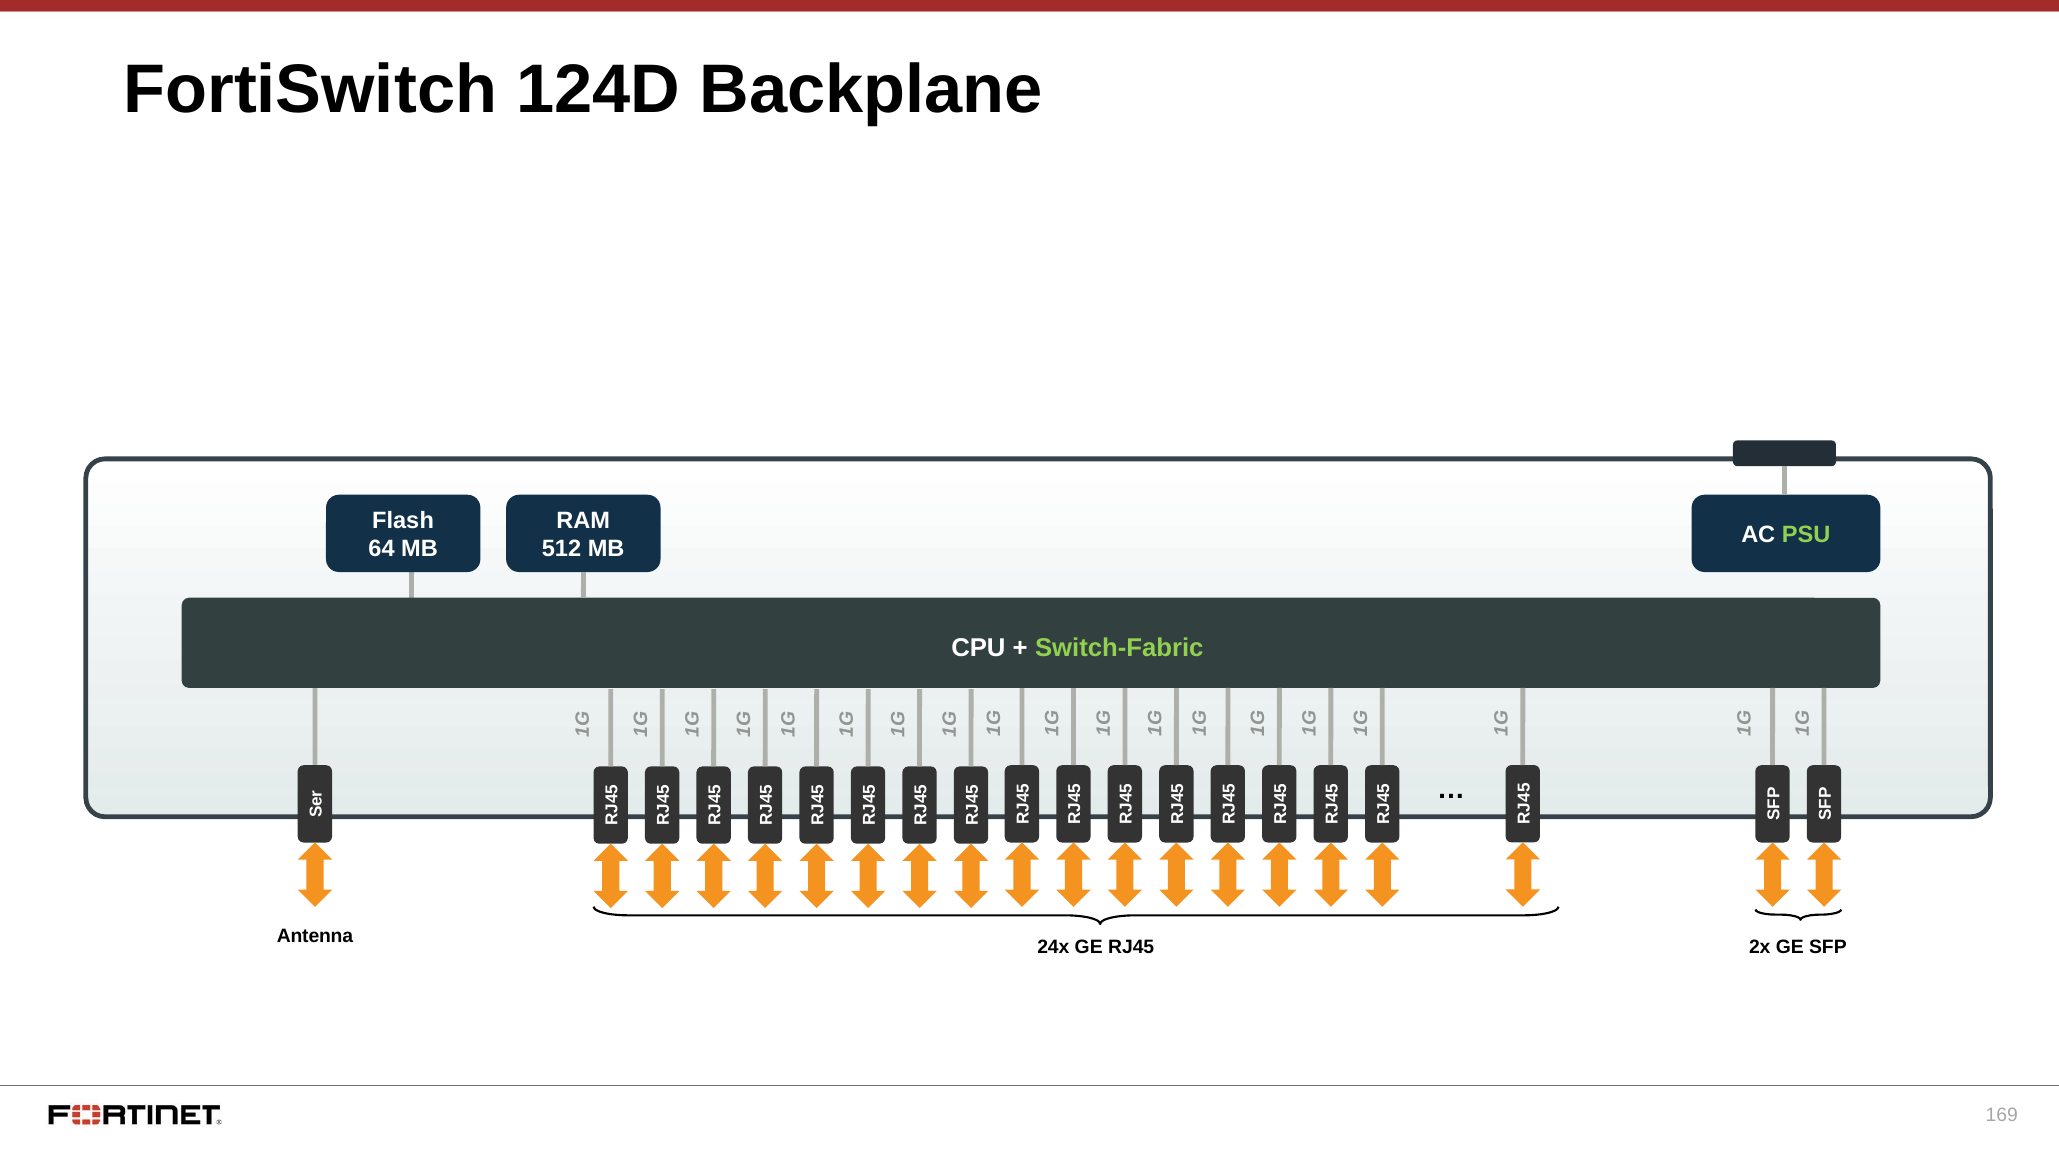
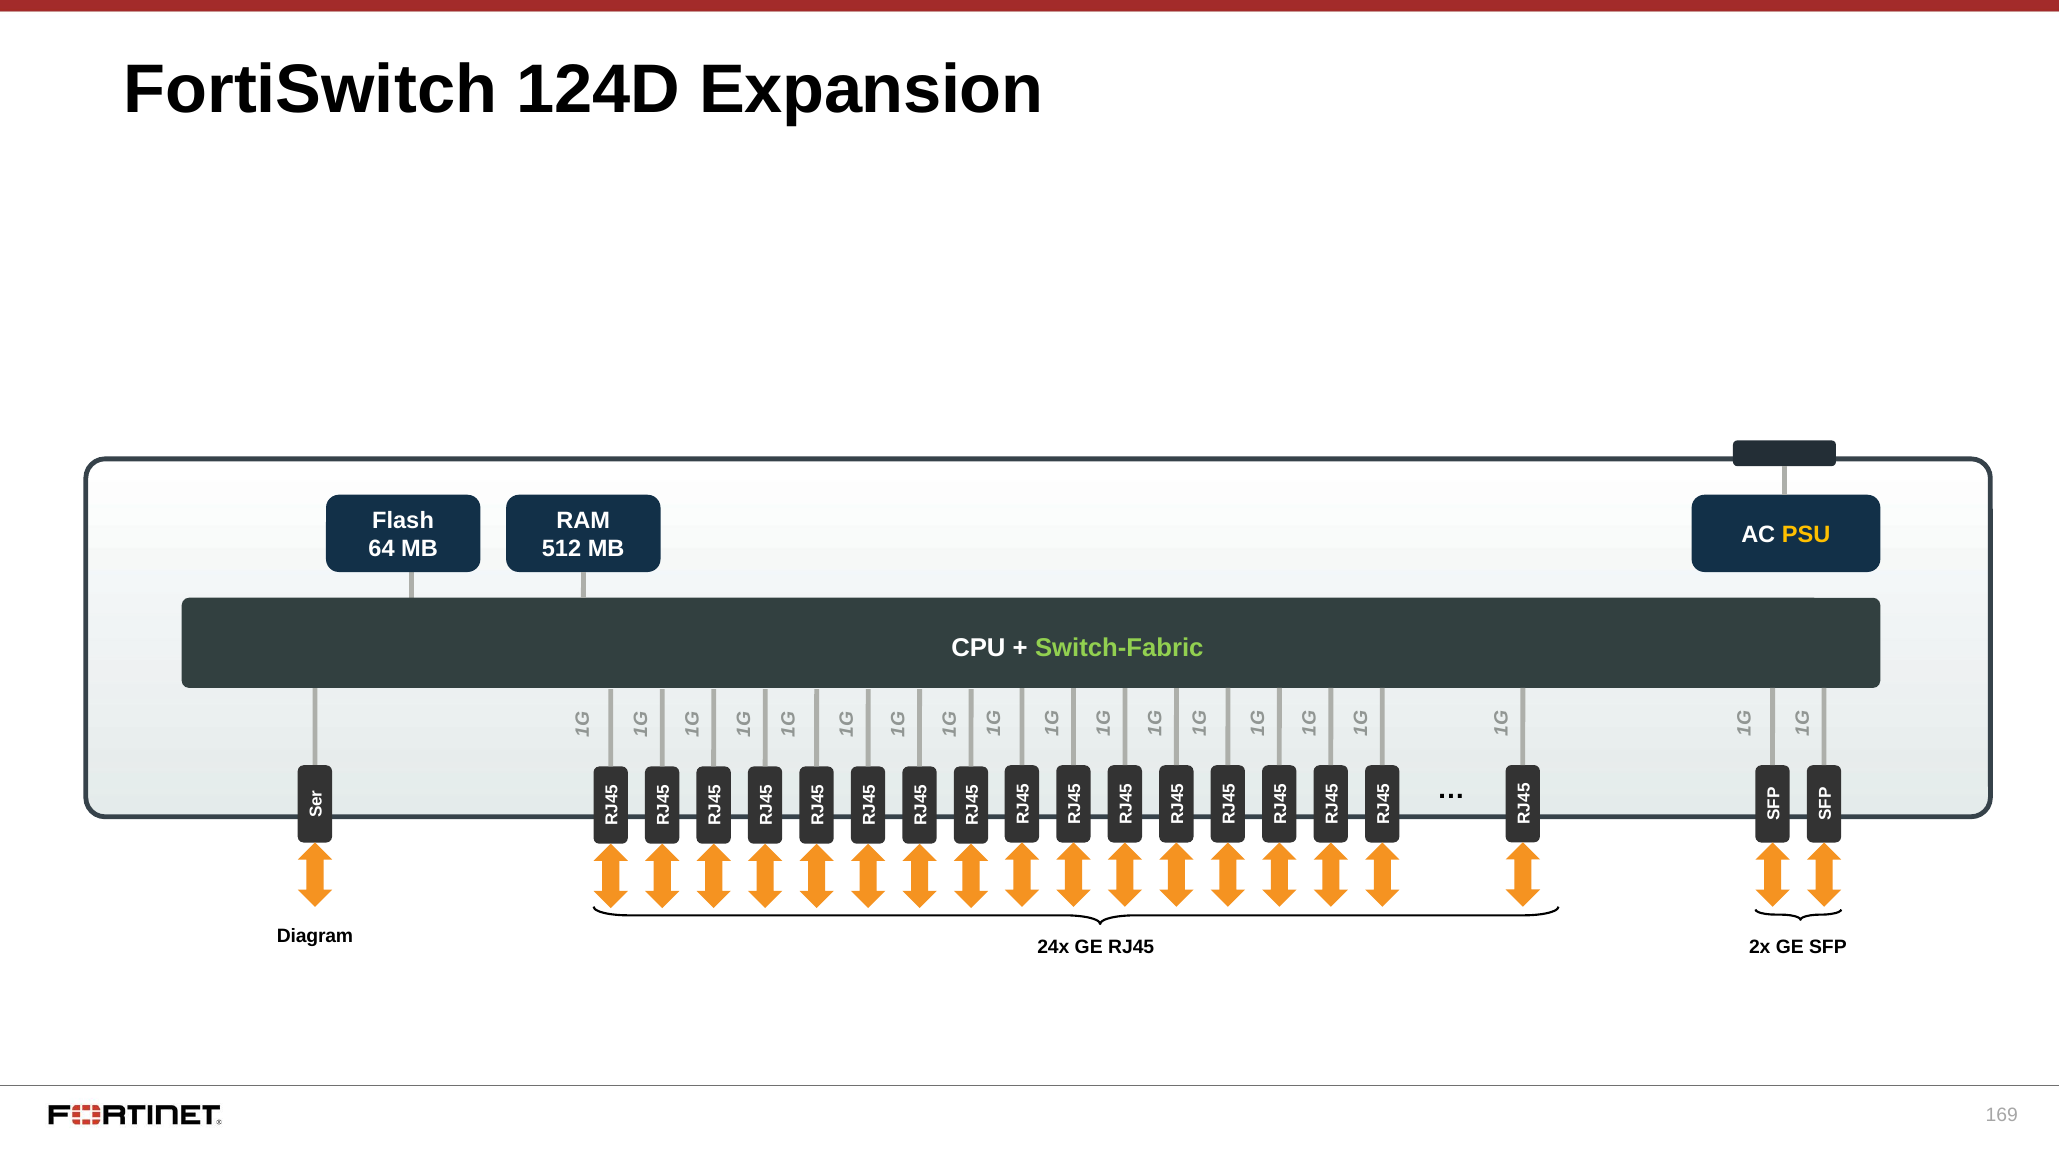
Backplane: Backplane -> Expansion (871, 90)
PSU colour: light green -> yellow (1806, 535)
Antenna: Antenna -> Diagram (315, 936)
